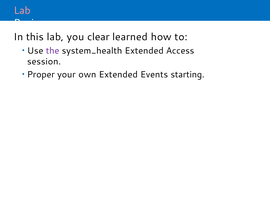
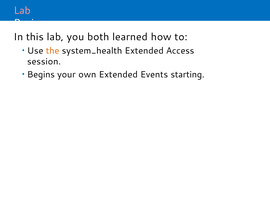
clear: clear -> both (98, 37)
the colour: purple -> orange (53, 51)
Proper: Proper -> Begins (41, 75)
